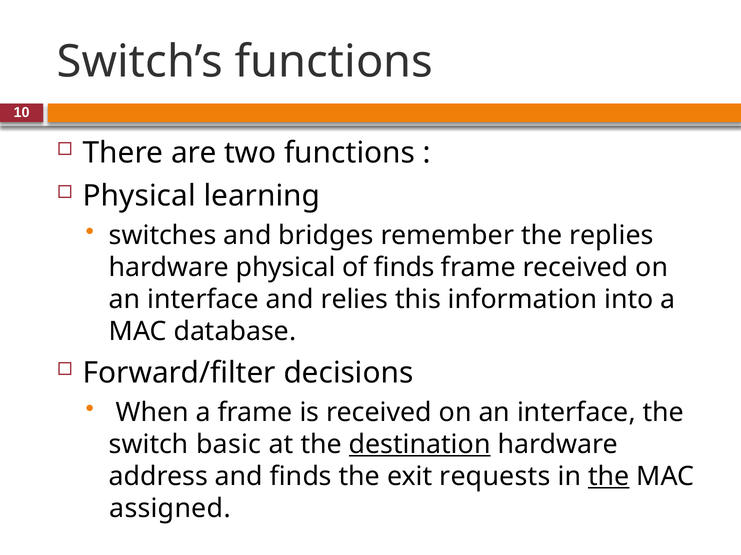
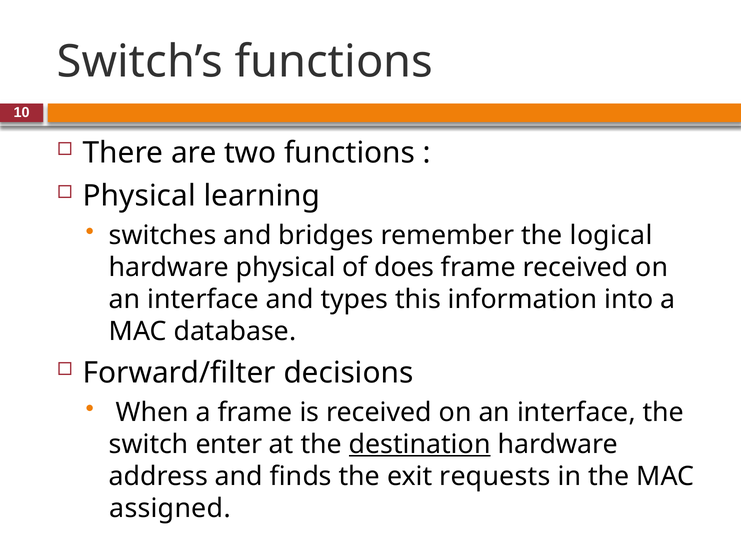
replies: replies -> logical (611, 236)
of finds: finds -> does (404, 268)
relies: relies -> types (354, 300)
basic: basic -> enter (229, 445)
the underline: present -> none (609, 477)
